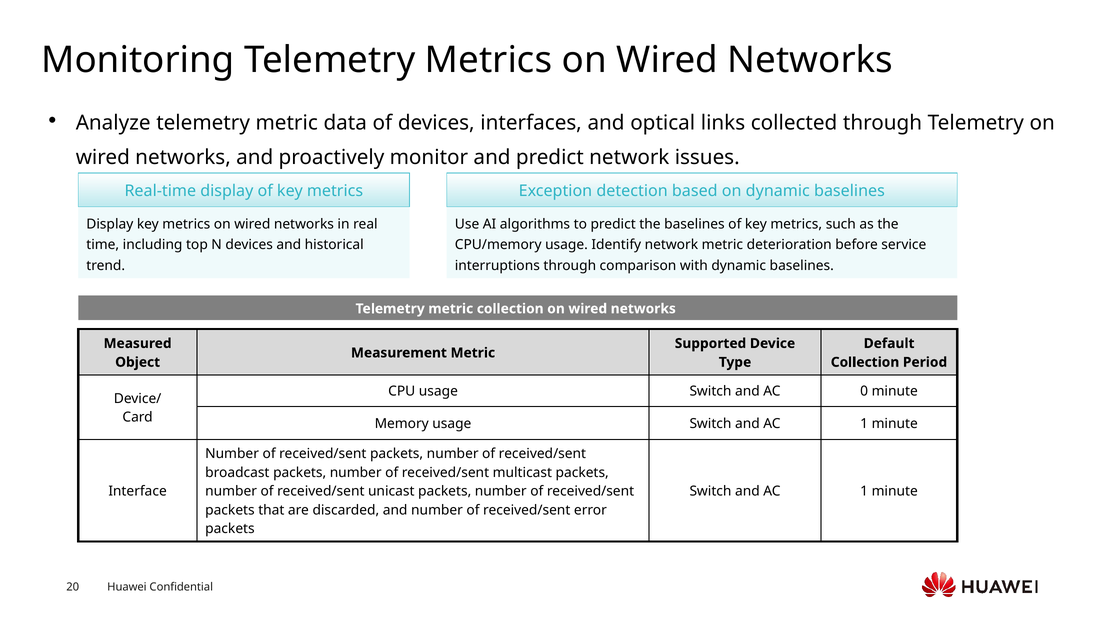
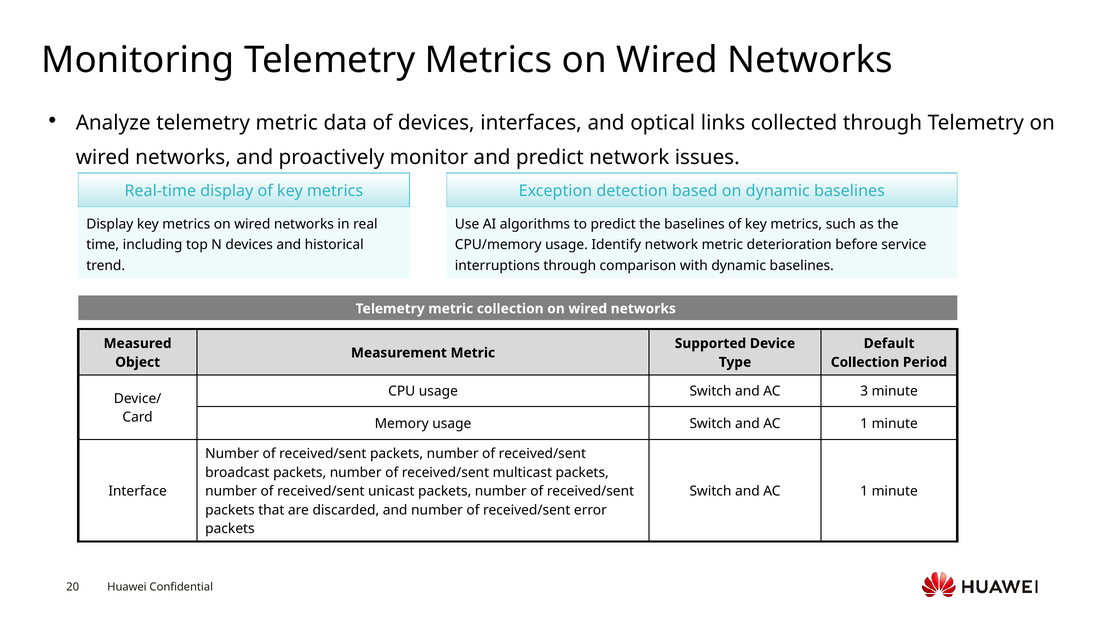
0: 0 -> 3 (864, 391)
